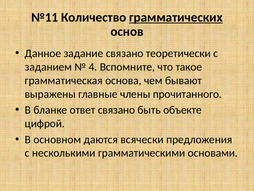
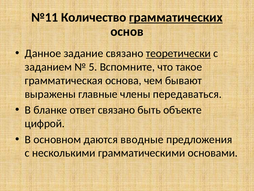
теоретически underline: none -> present (178, 53)
4: 4 -> 5 (93, 67)
прочитанного: прочитанного -> передаваться (187, 94)
всячески: всячески -> вводные (142, 139)
